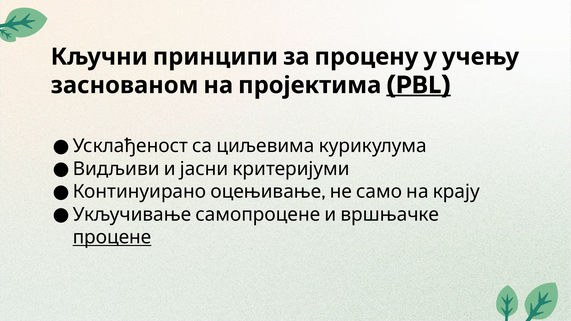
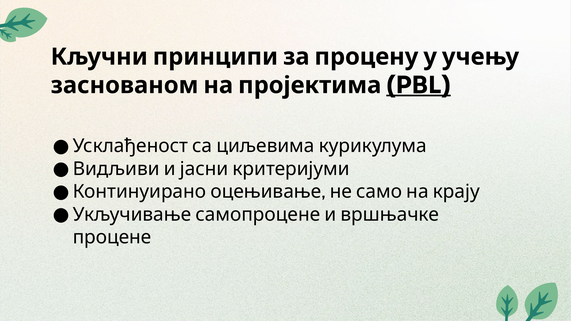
процене underline: present -> none (112, 237)
